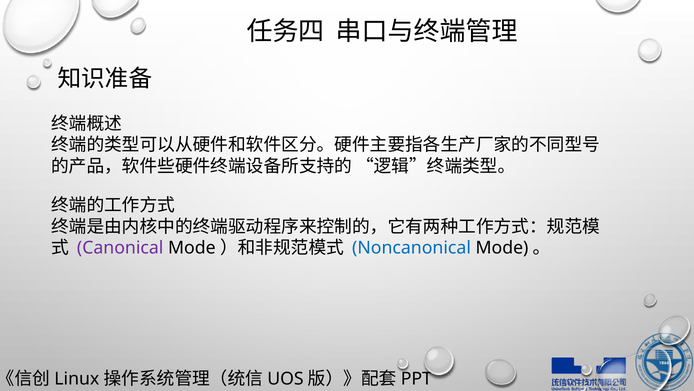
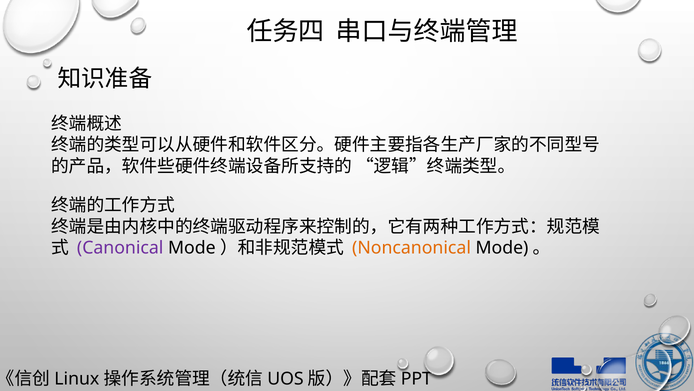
Noncanonical colour: blue -> orange (412, 248)
